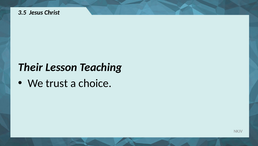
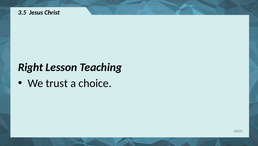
Their: Their -> Right (31, 67)
